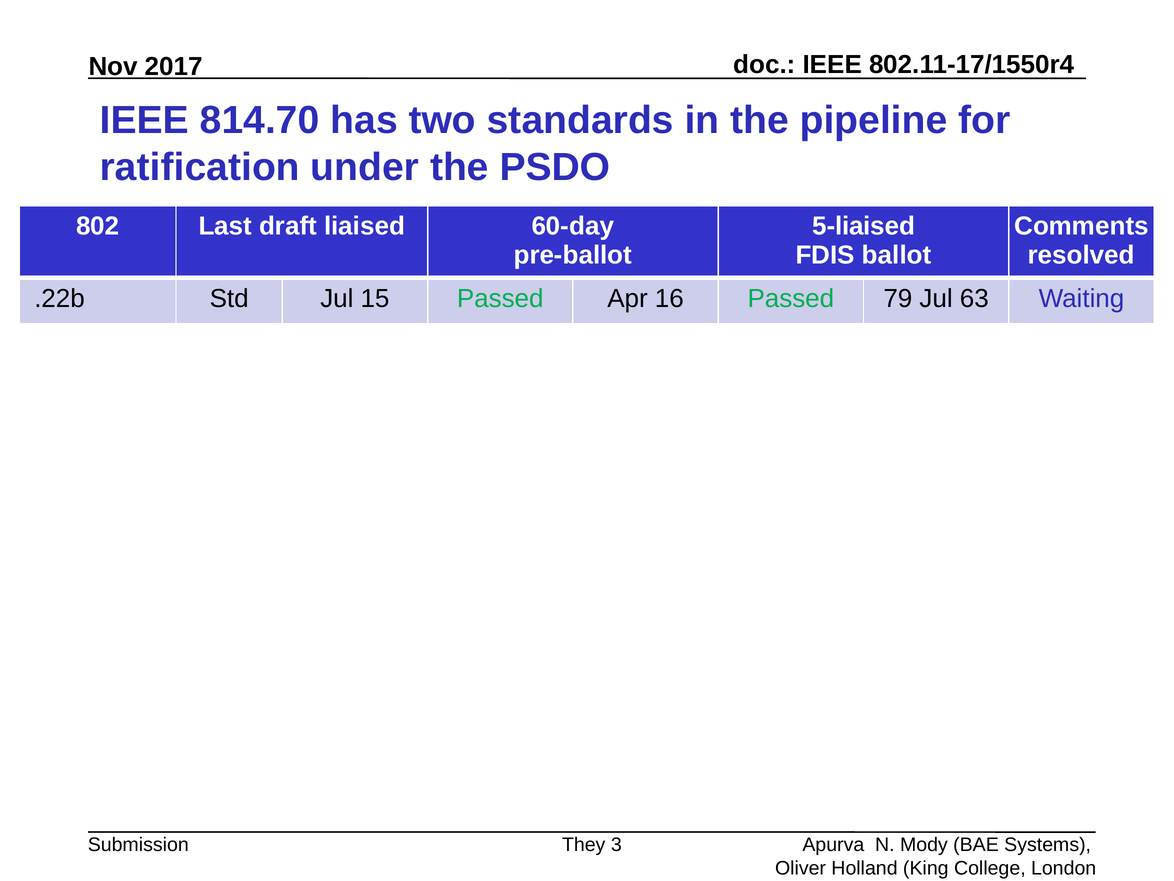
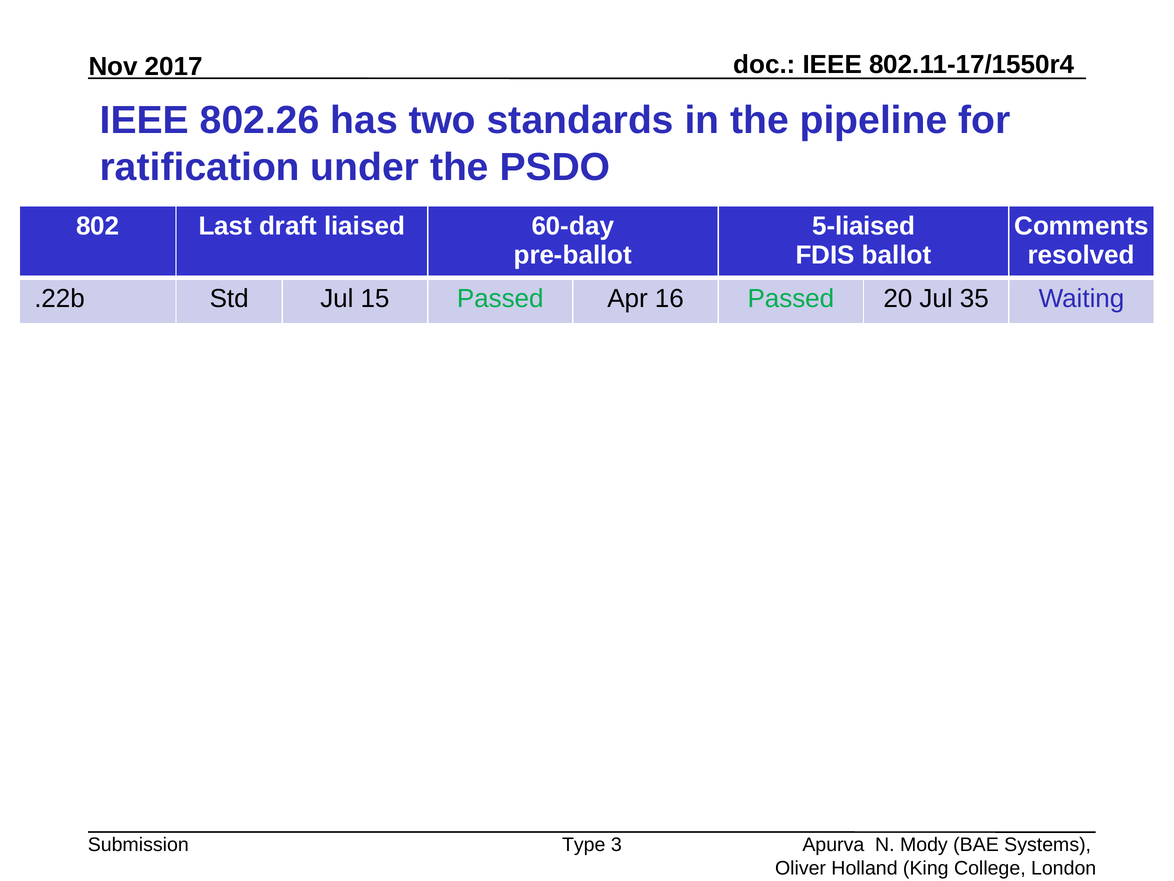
814.70: 814.70 -> 802.26 (260, 120)
79: 79 -> 20 (898, 298)
63: 63 -> 35 (974, 298)
They: They -> Type (584, 844)
